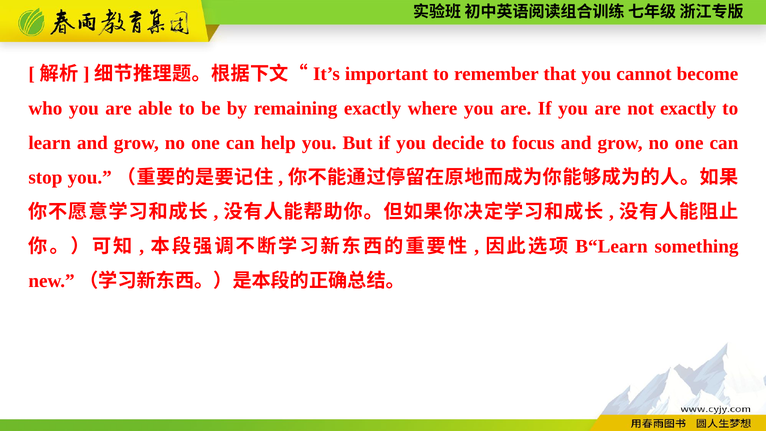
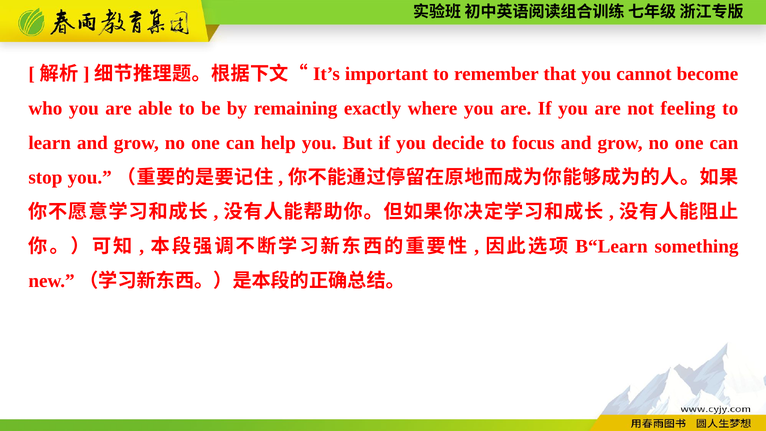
not exactly: exactly -> feeling (688, 109)
